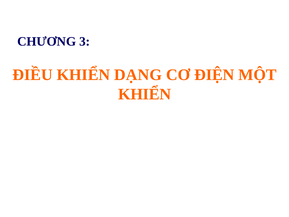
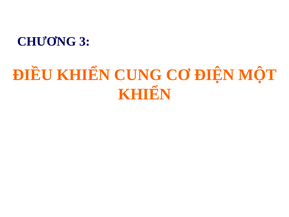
DẠNG: DẠNG -> CUNG (138, 75)
